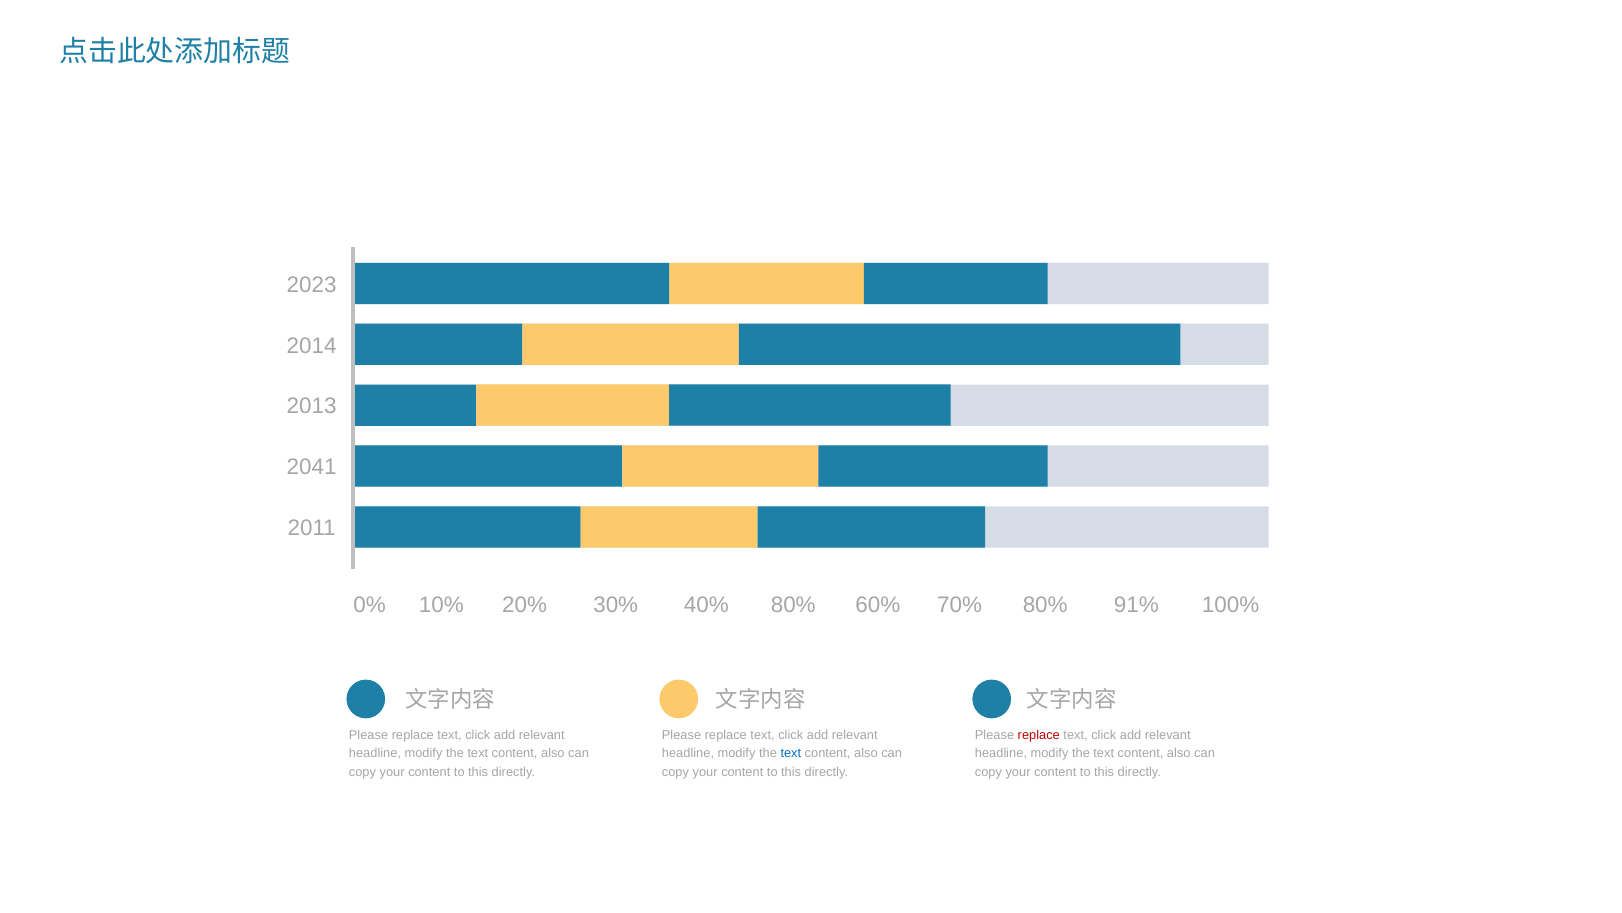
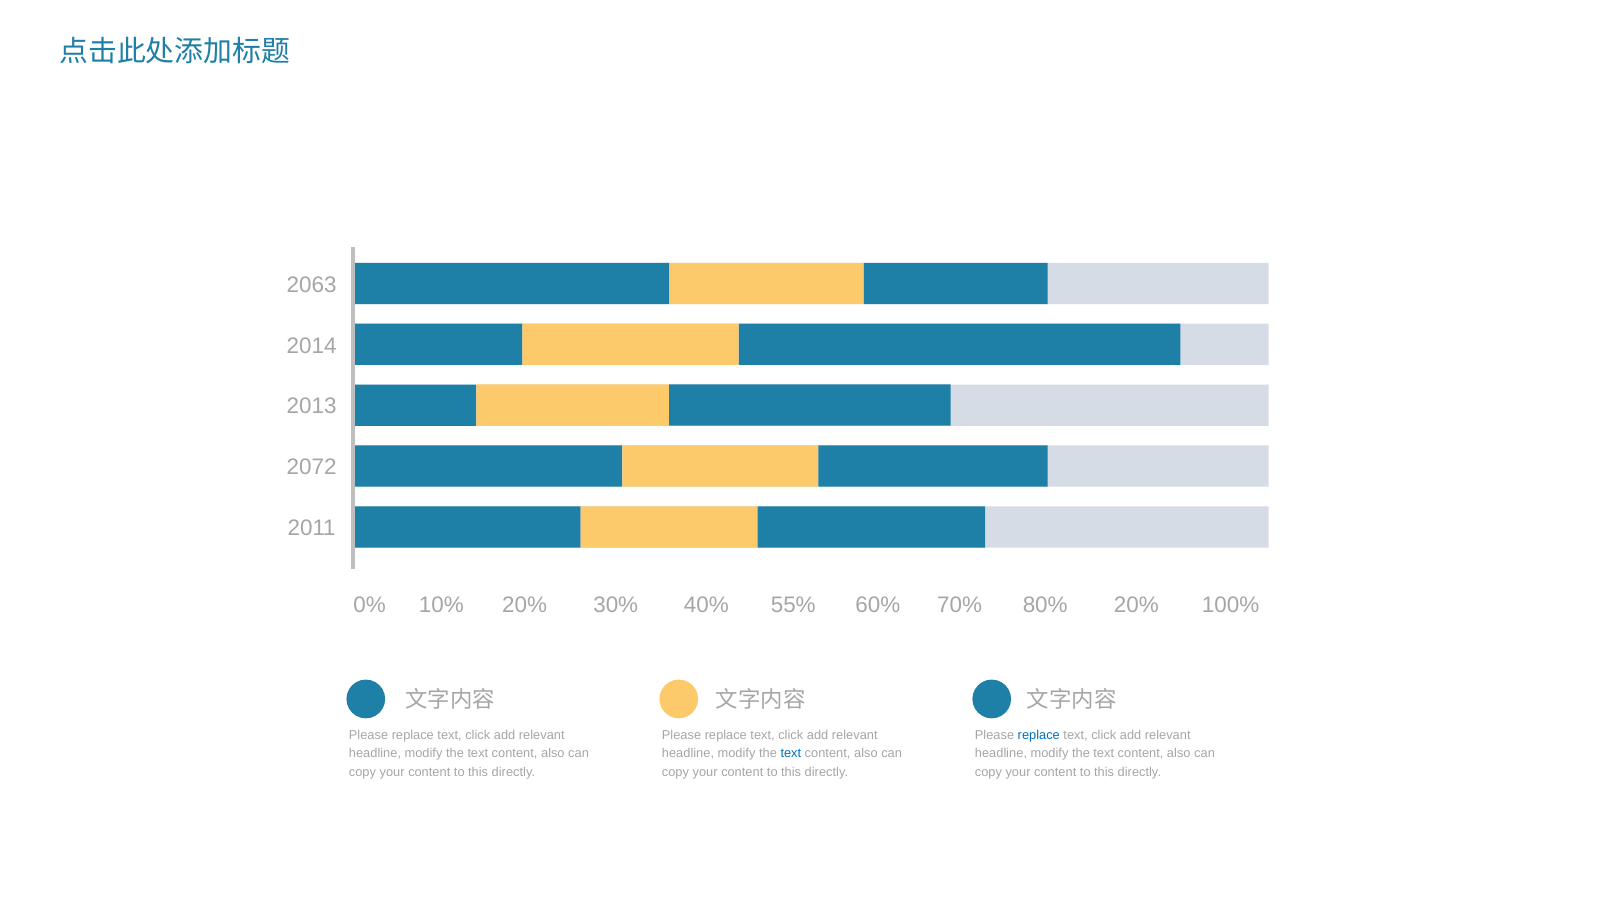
2023: 2023 -> 2063 (312, 285)
2041: 2041 -> 2072 (312, 467)
40% 80%: 80% -> 55% (793, 605)
80% 91%: 91% -> 20% (1136, 605)
replace colour: red -> blue (1039, 735)
